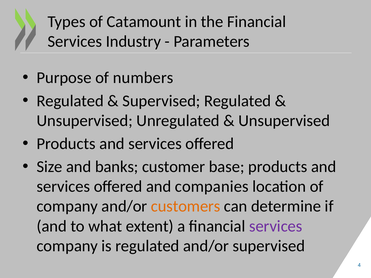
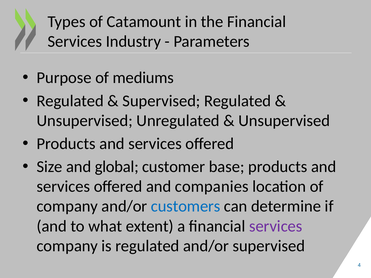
numbers: numbers -> mediums (143, 78)
banks: banks -> global (117, 167)
customers colour: orange -> blue (186, 206)
